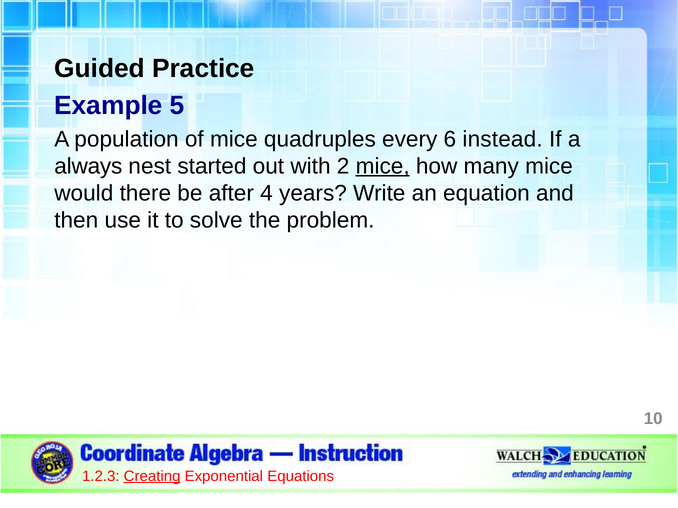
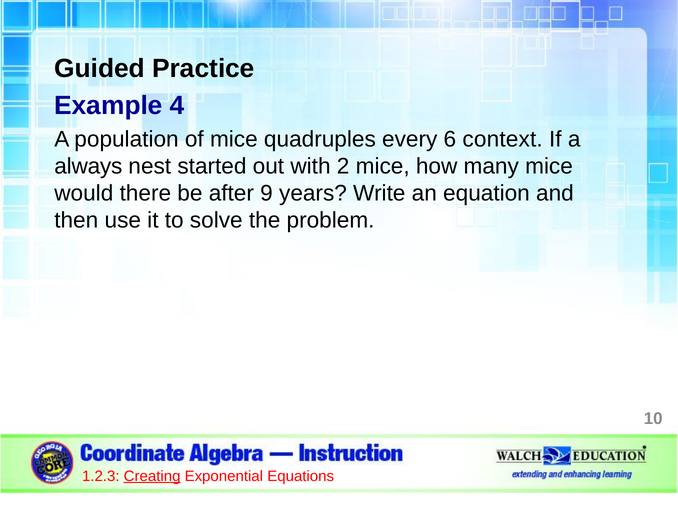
5: 5 -> 4 (177, 106)
instead: instead -> context (503, 139)
mice underline: present -> none (383, 166)
4: 4 -> 9 (267, 193)
